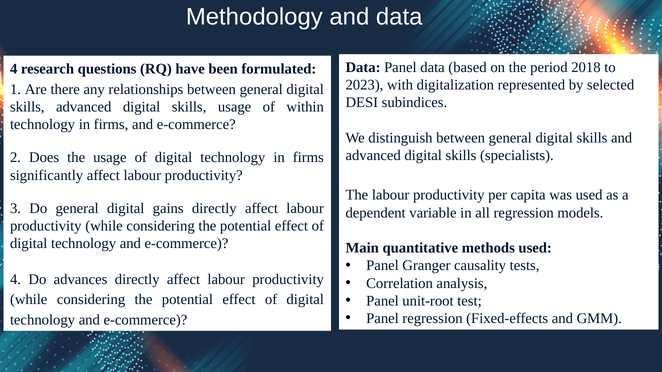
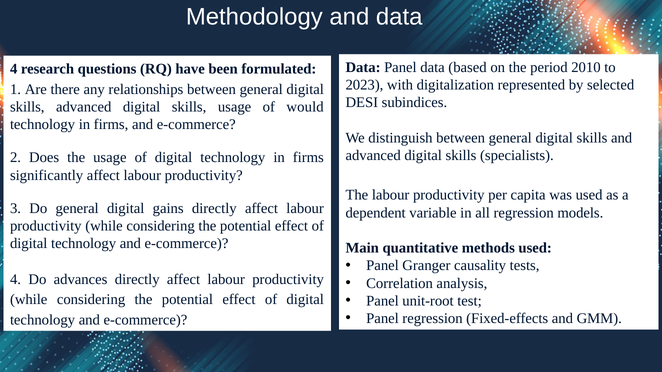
2018: 2018 -> 2010 (586, 67)
within: within -> would (305, 107)
